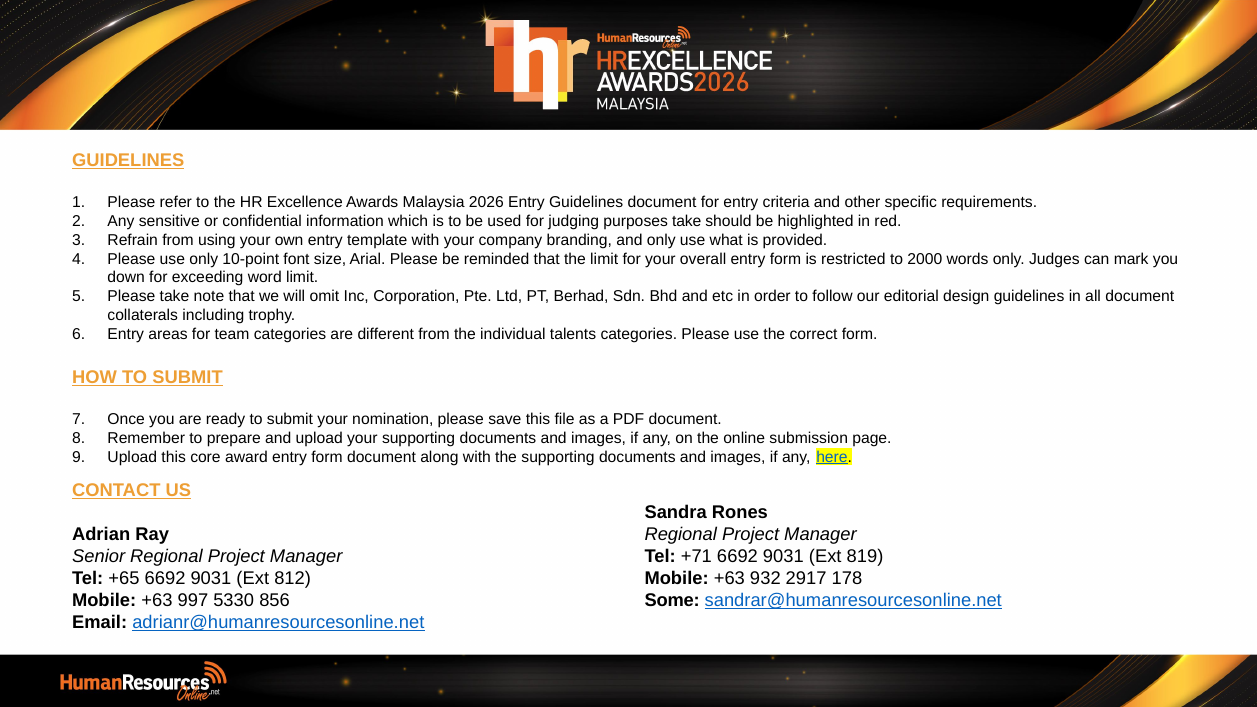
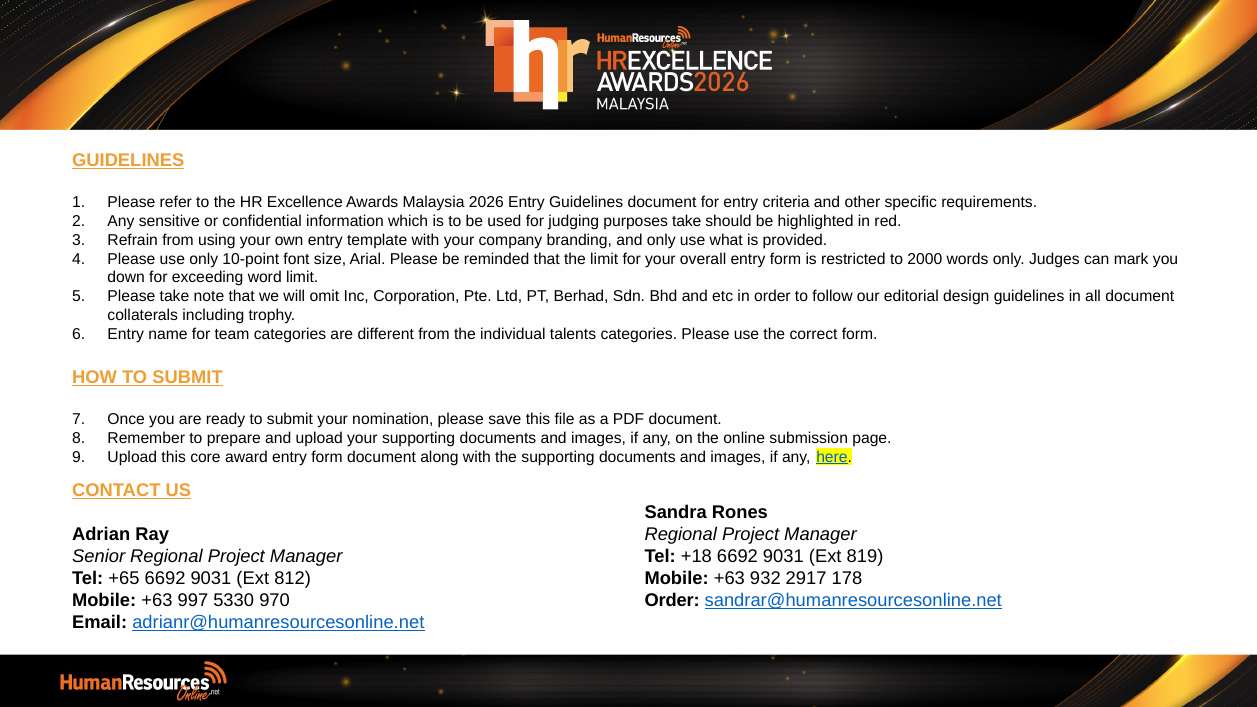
areas: areas -> name (168, 334)
+71: +71 -> +18 (696, 556)
856: 856 -> 970 (275, 600)
Some: Some -> Order (672, 600)
